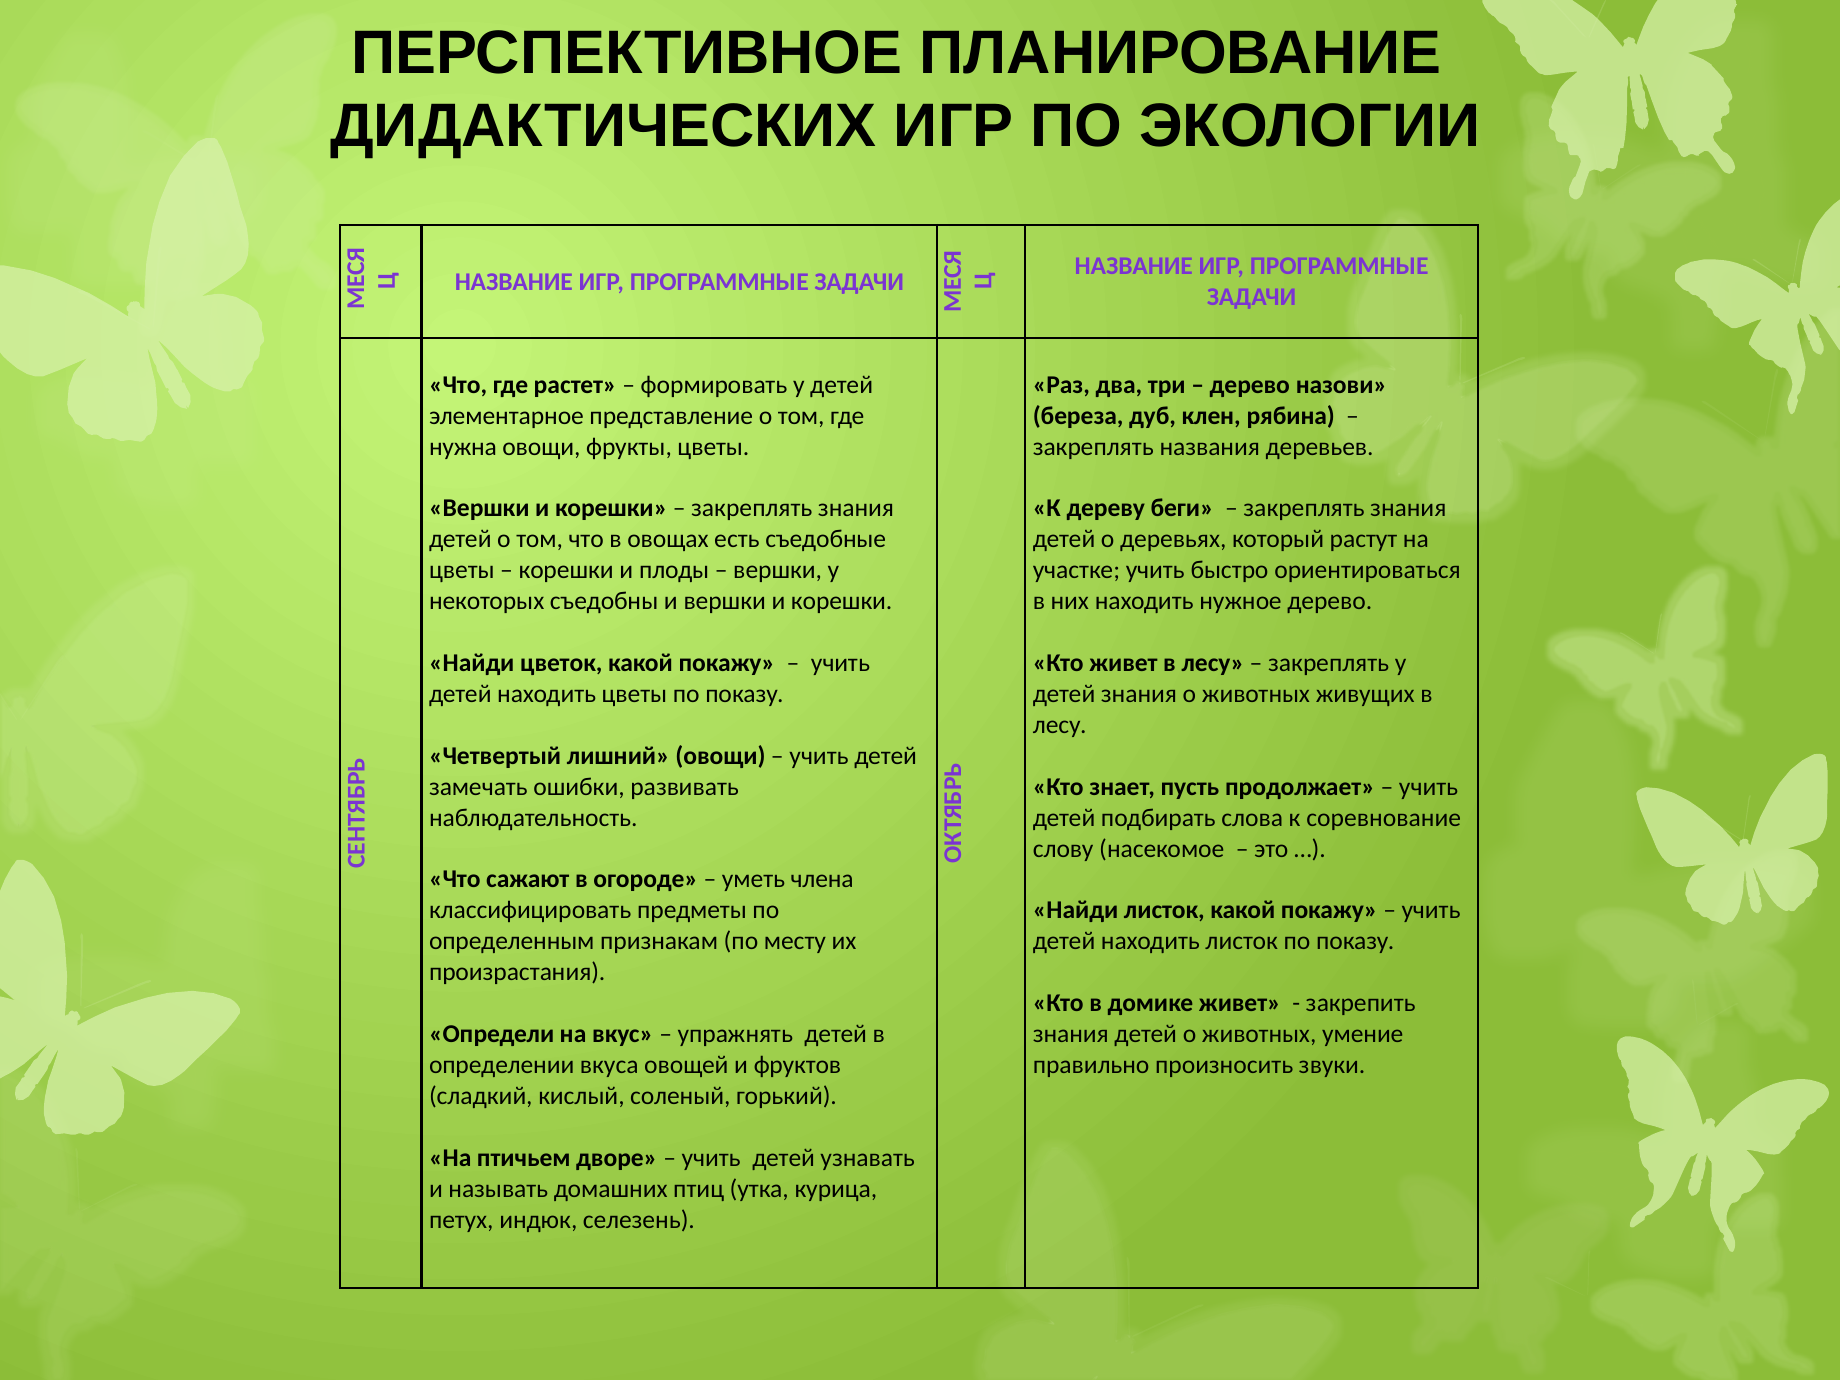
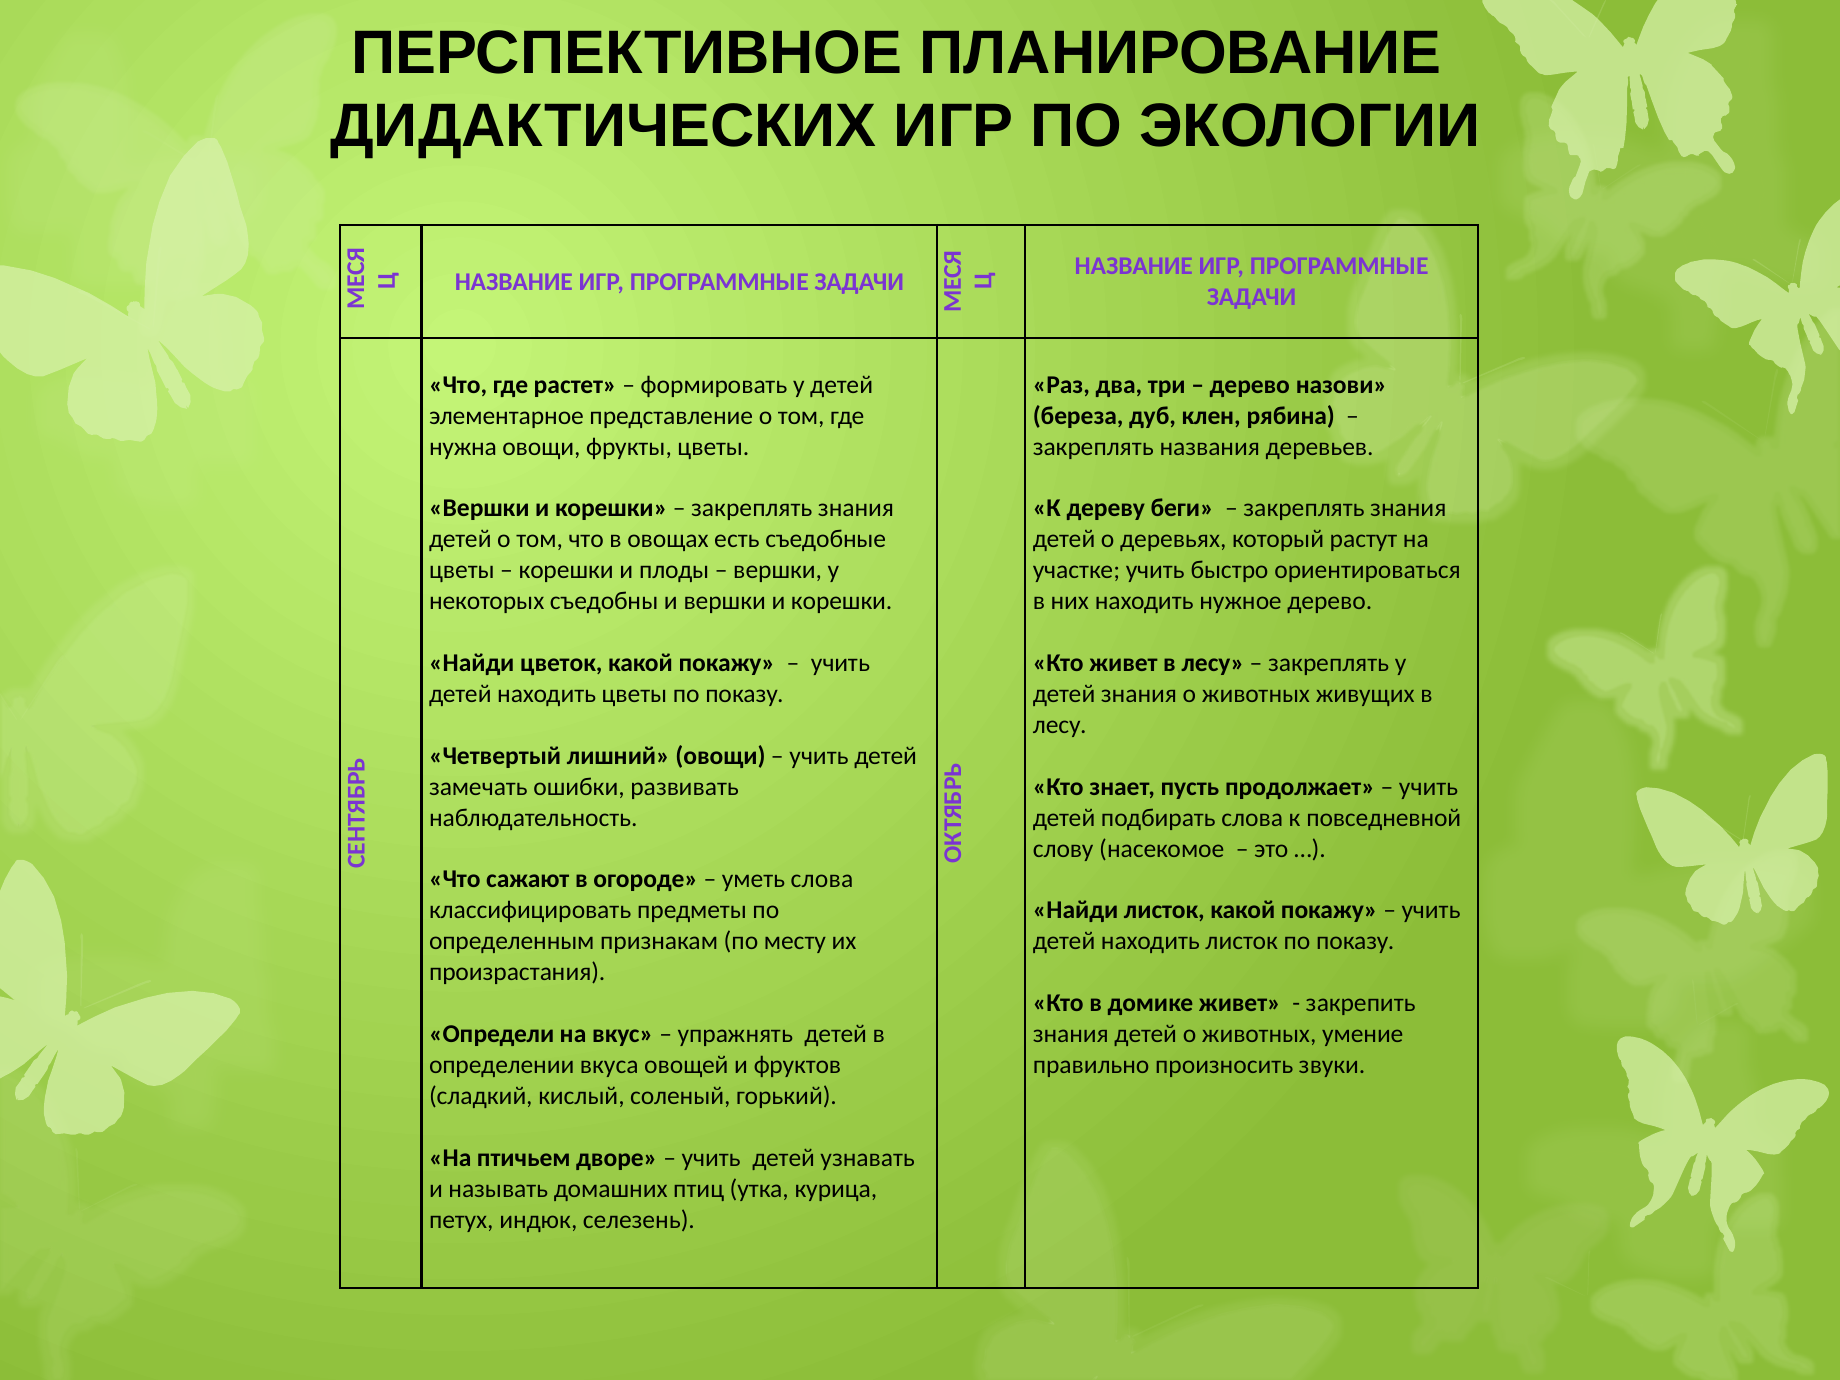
соревнование: соревнование -> повседневной (1384, 818)
уметь члена: члена -> слова (822, 879)
